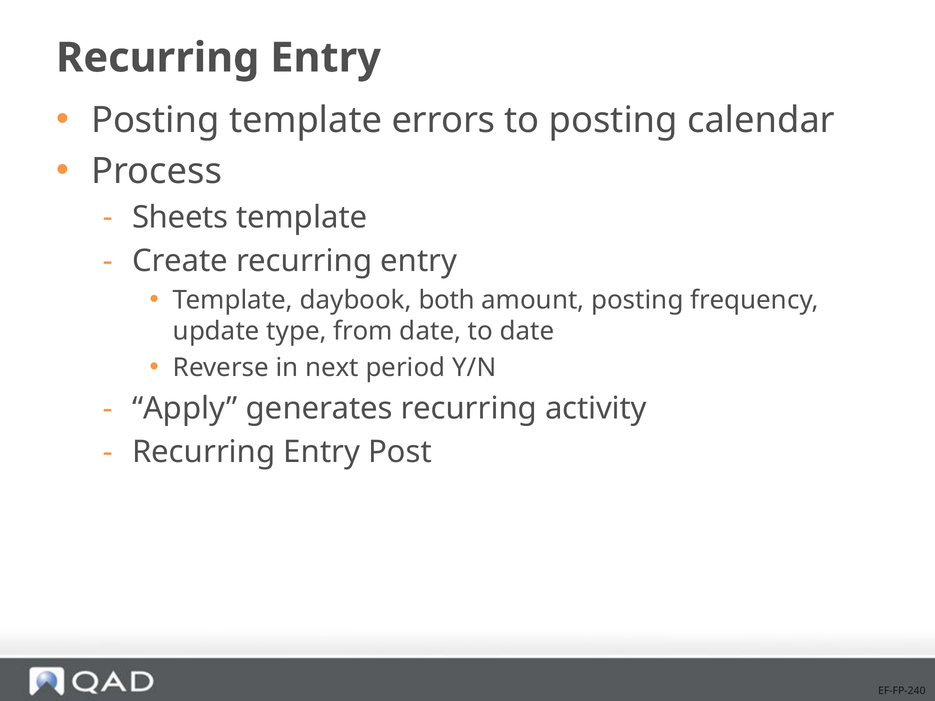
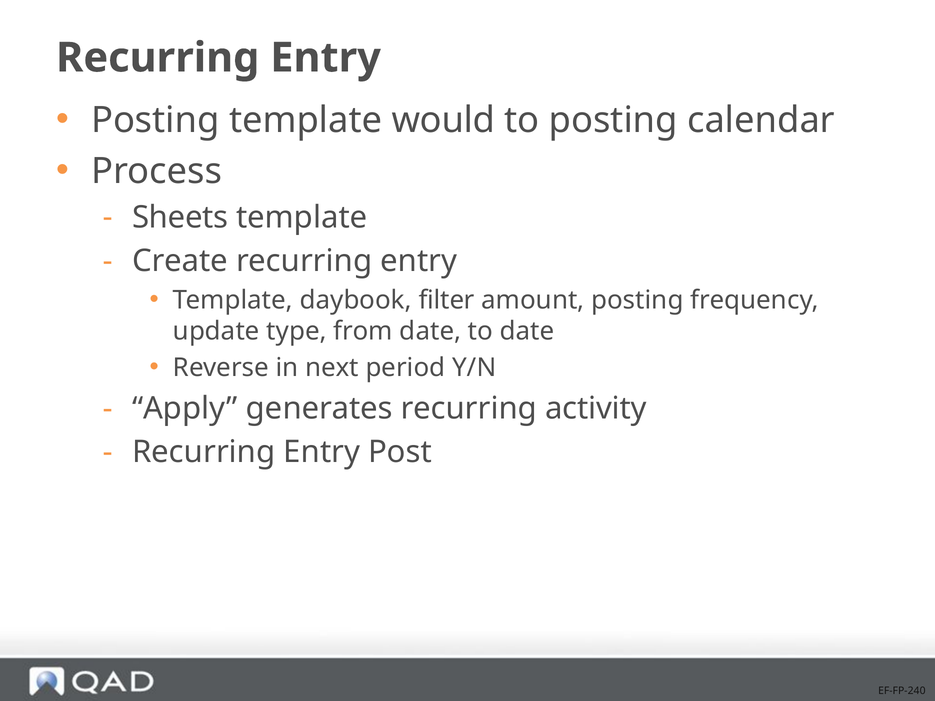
errors: errors -> would (443, 120)
both: both -> filter (447, 300)
